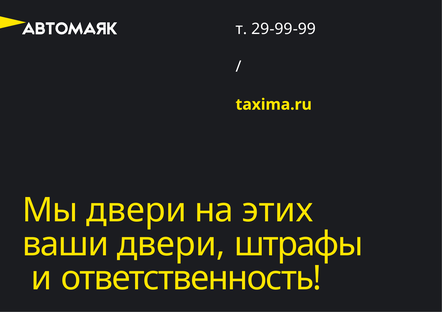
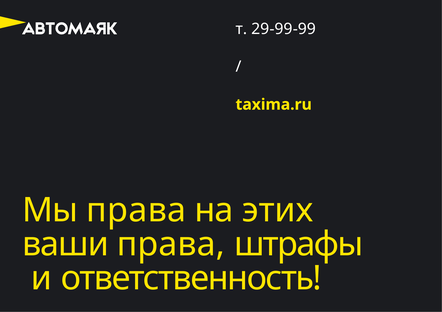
Мы двери: двери -> права (136, 211)
ваши двери: двери -> права (171, 245)
